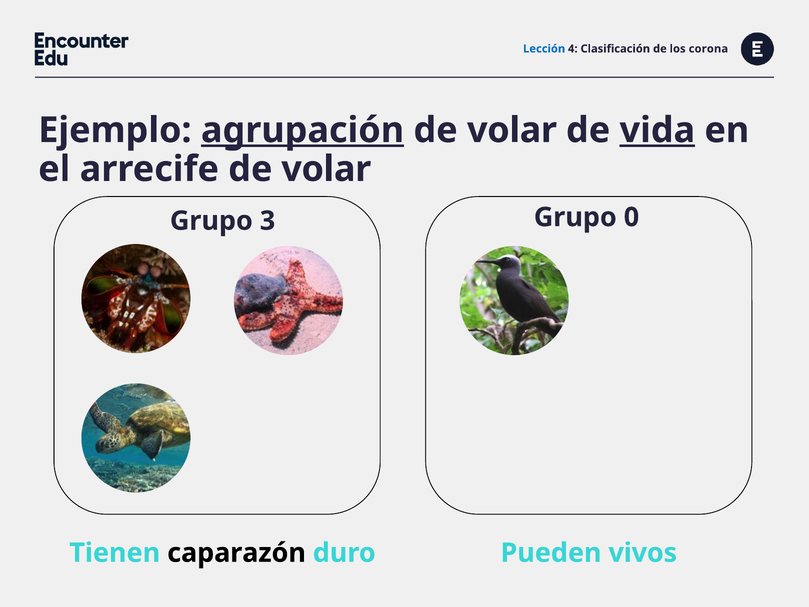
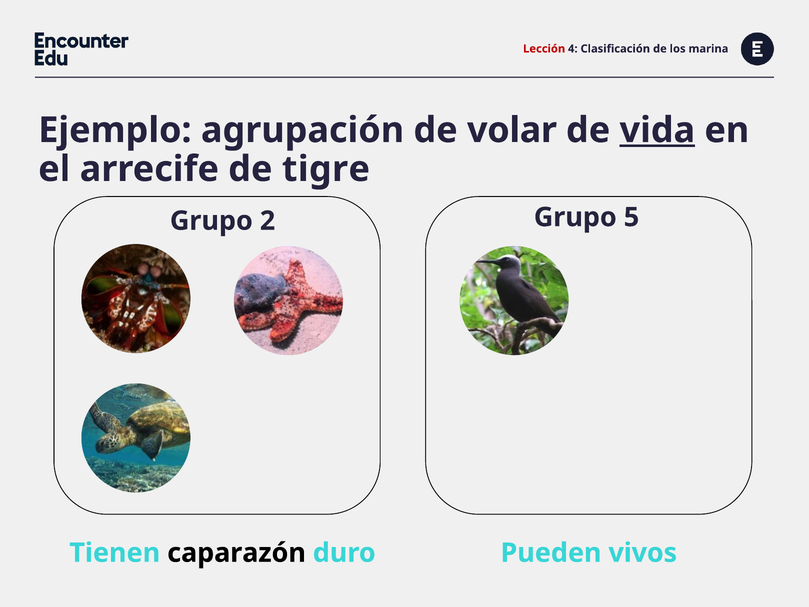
Lección colour: blue -> red (544, 49)
corona: corona -> marina (708, 49)
agrupación underline: present -> none (303, 130)
arrecife de volar: volar -> tigre (326, 169)
0: 0 -> 5 (631, 217)
3: 3 -> 2 (268, 221)
